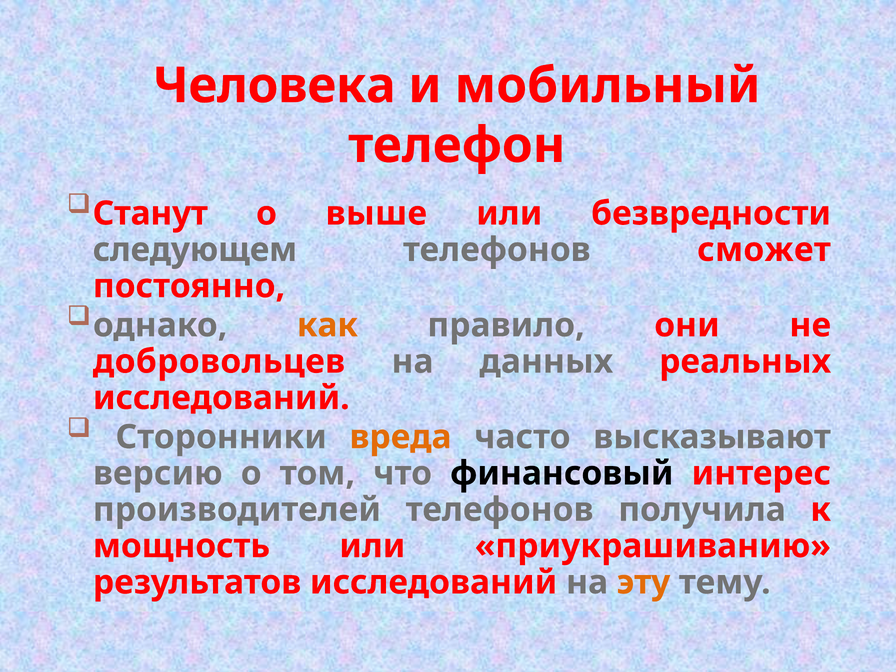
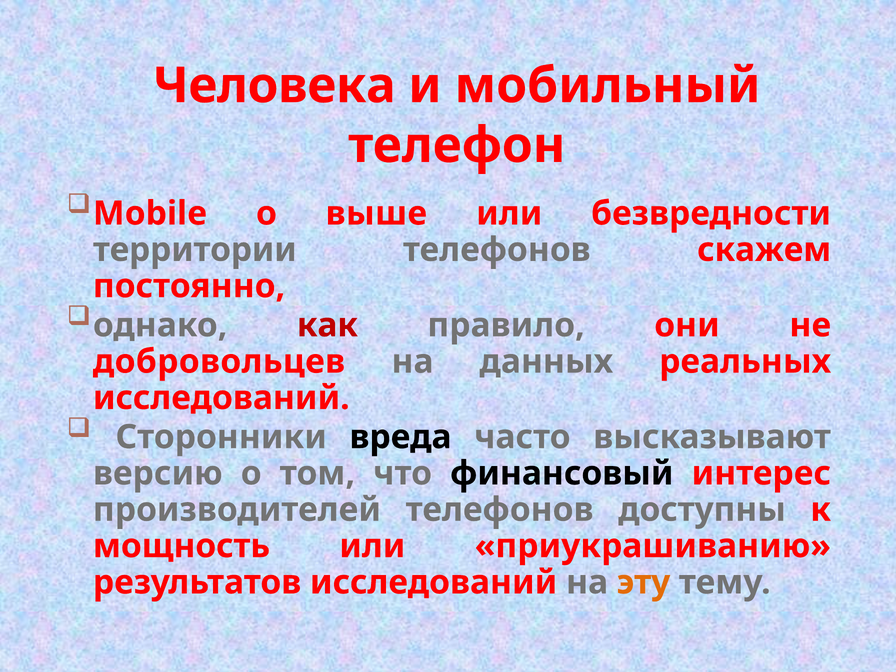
Станут: Станут -> Mobile (150, 213)
следующем: следующем -> территории (195, 250)
сможет: сможет -> скажем (764, 250)
как colour: orange -> red (327, 325)
вреда colour: orange -> black (401, 437)
получила: получила -> доступны (702, 510)
